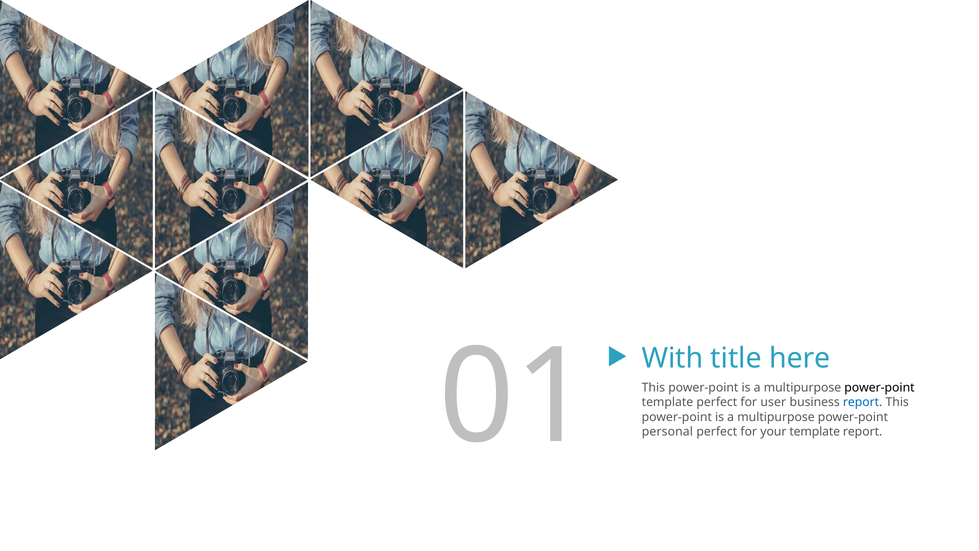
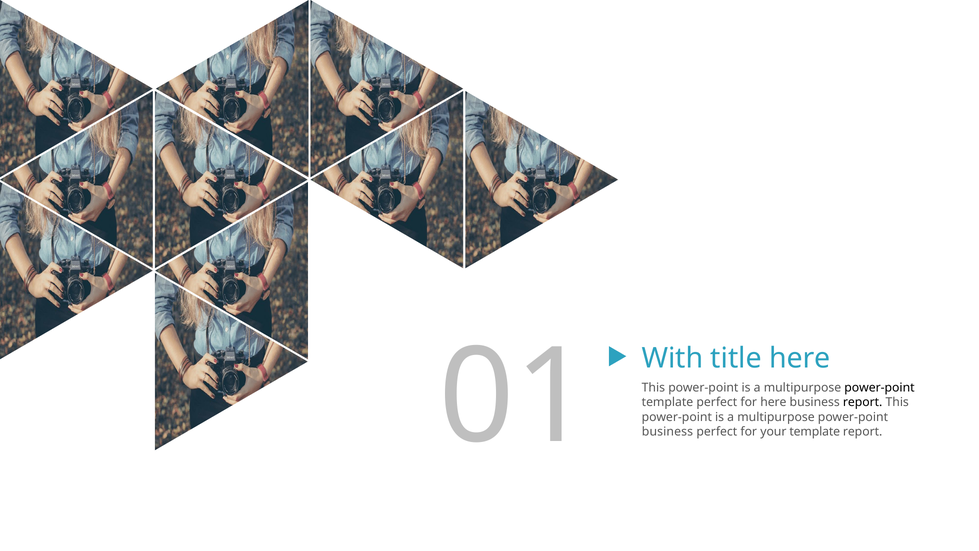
for user: user -> here (773, 402)
report colour: blue -> black (863, 402)
personal: personal -> business (667, 432)
